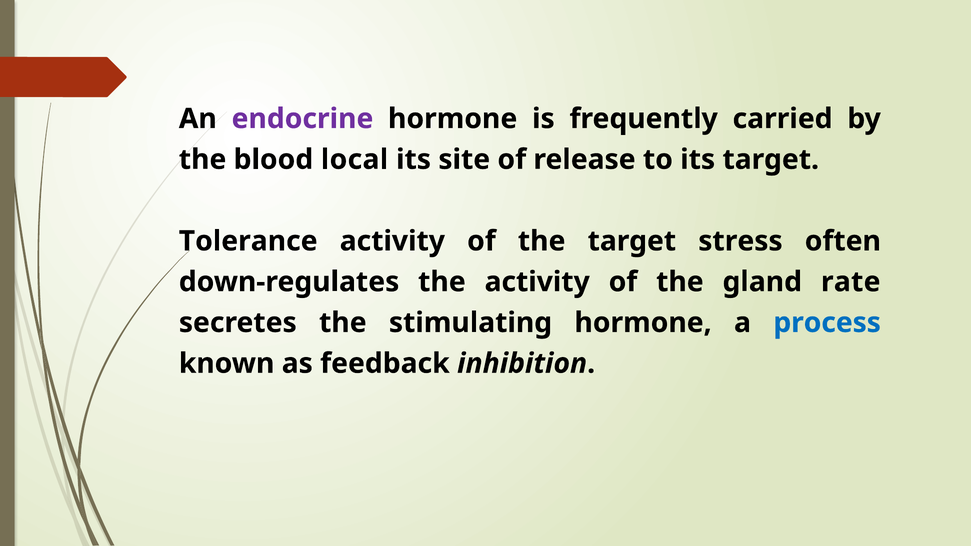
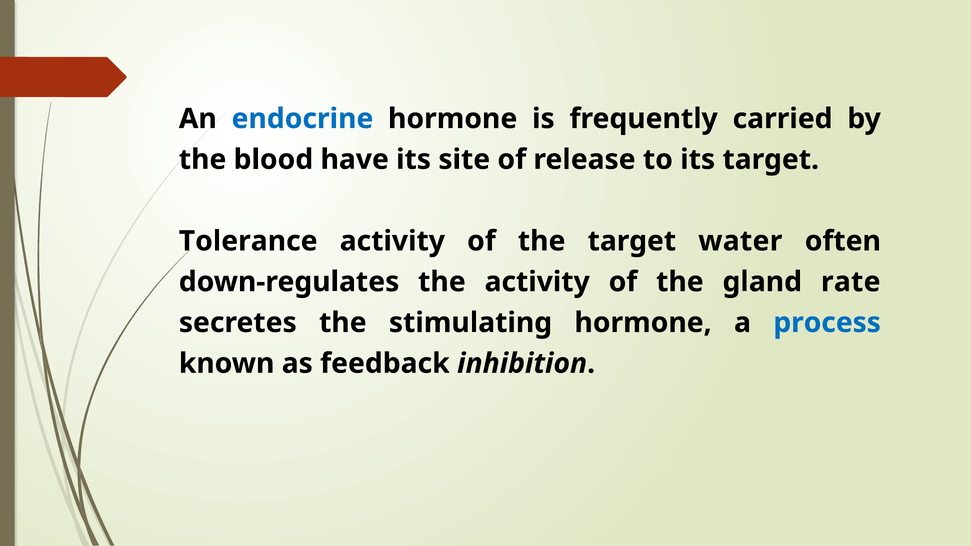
endocrine colour: purple -> blue (302, 119)
local: local -> have (355, 160)
stress: stress -> water (740, 241)
